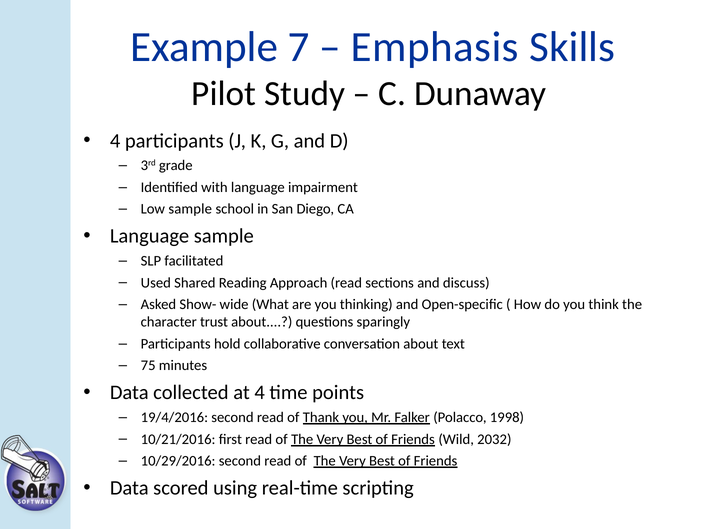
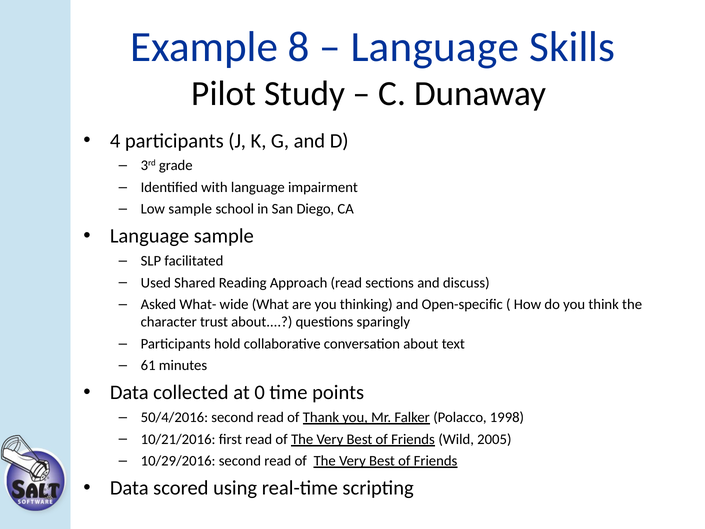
7: 7 -> 8 (299, 47)
Emphasis: Emphasis -> Language (435, 47)
Show-: Show- -> What- (198, 304)
75: 75 -> 61 (148, 365)
at 4: 4 -> 0 (260, 393)
19/4/2016: 19/4/2016 -> 50/4/2016 (174, 417)
2032: 2032 -> 2005 (494, 439)
